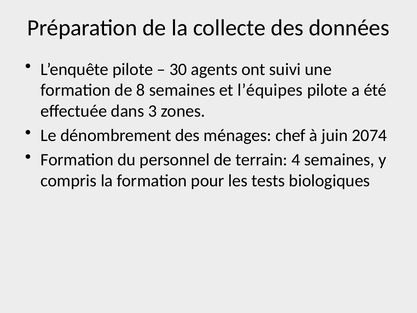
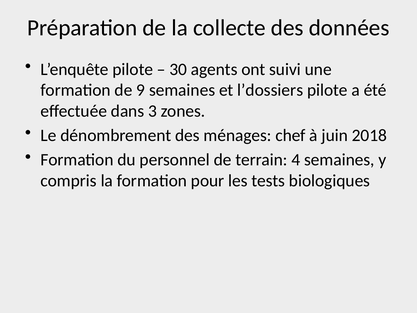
8: 8 -> 9 (141, 90)
l’équipes: l’équipes -> l’dossiers (270, 90)
2074: 2074 -> 2018 (369, 135)
